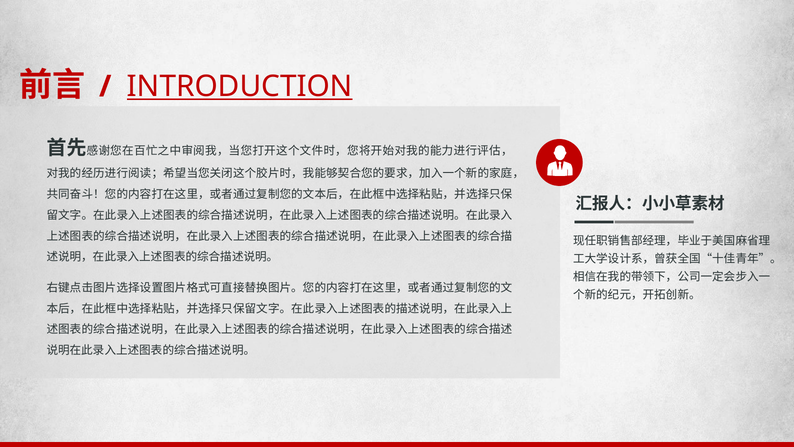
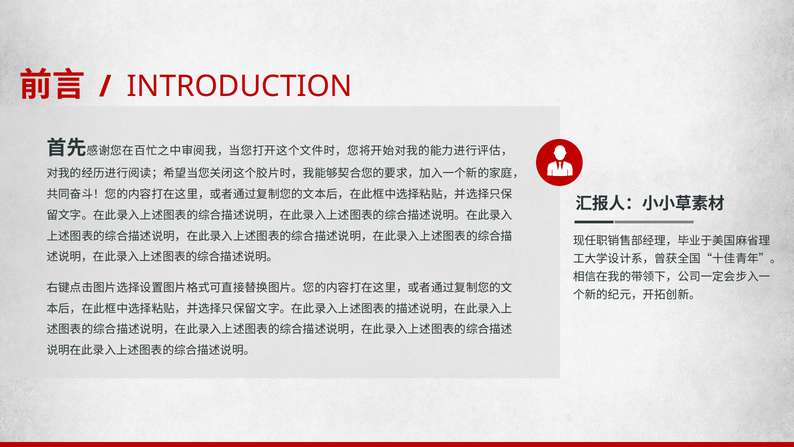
INTRODUCTION underline: present -> none (240, 86)
